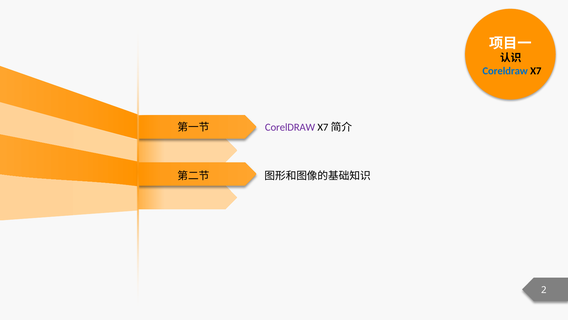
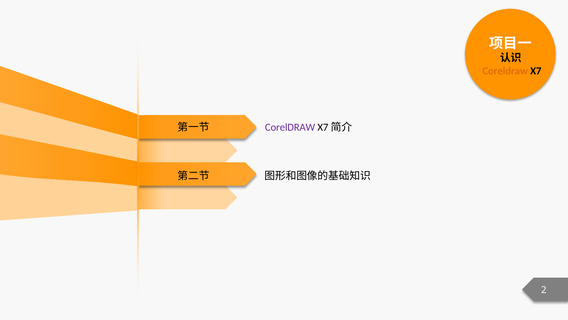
Coreldraw colour: blue -> orange (505, 71)
